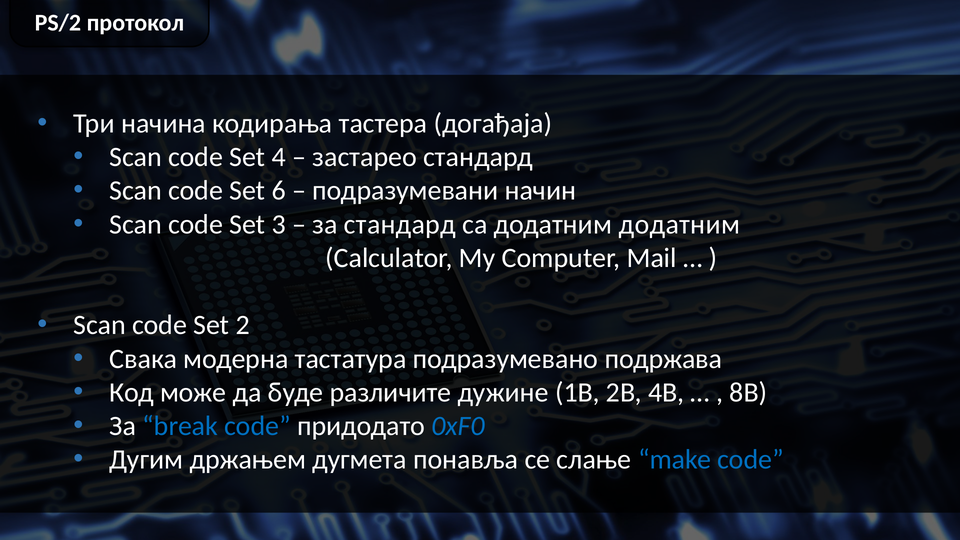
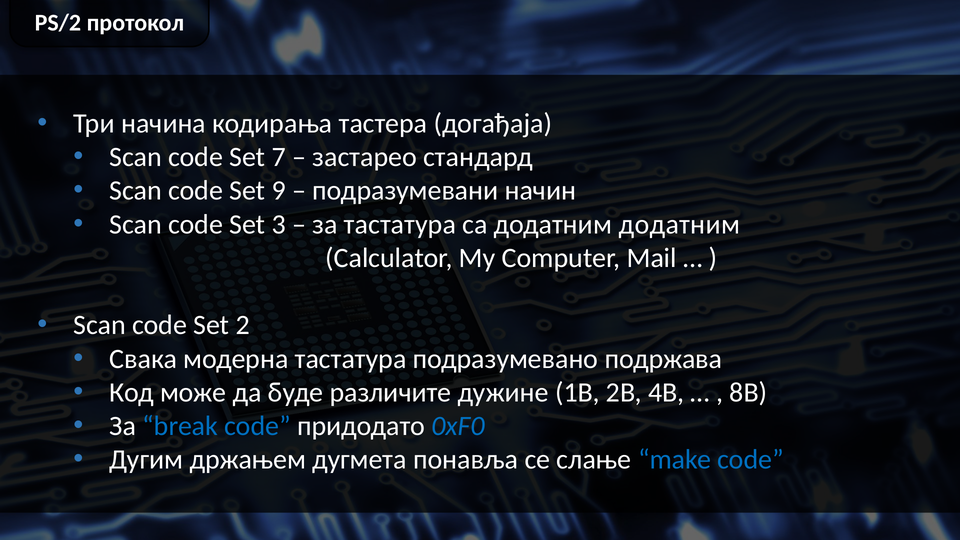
4: 4 -> 7 (279, 157)
6: 6 -> 9 (279, 191)
за стандард: стандард -> тастатура (400, 224)
